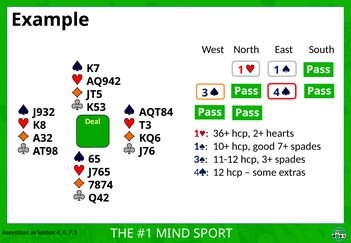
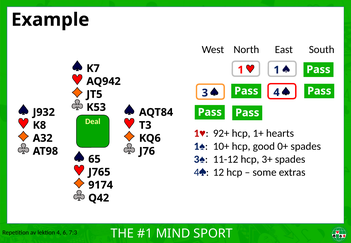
36+: 36+ -> 92+ (221, 133)
2+: 2+ -> 1+ (258, 133)
7+: 7+ -> 0+ (283, 146)
7874: 7874 -> 9174 (101, 185)
